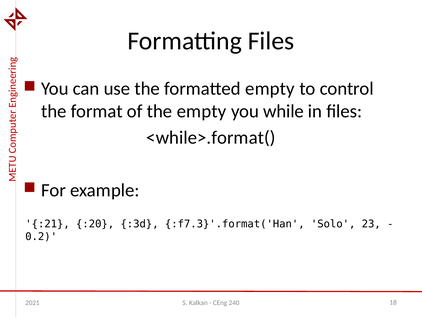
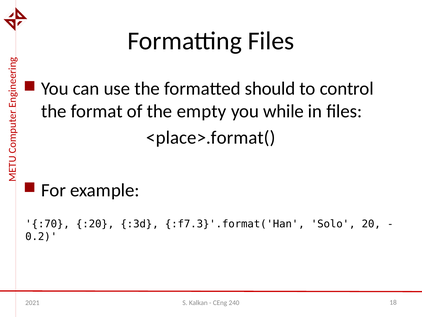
formatted empty: empty -> should (270, 89)
<while>.format(: <while>.format( -> <place>.format( (211, 137)
:21: :21 -> :70 (48, 224)
23: 23 -> 20 (371, 224)
